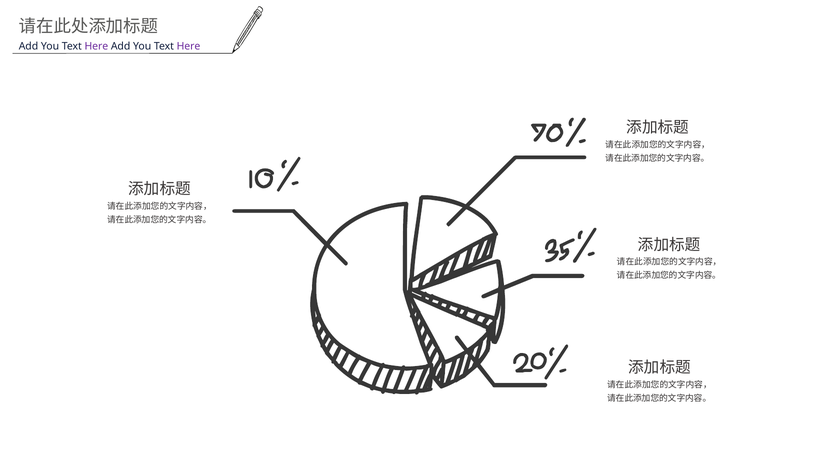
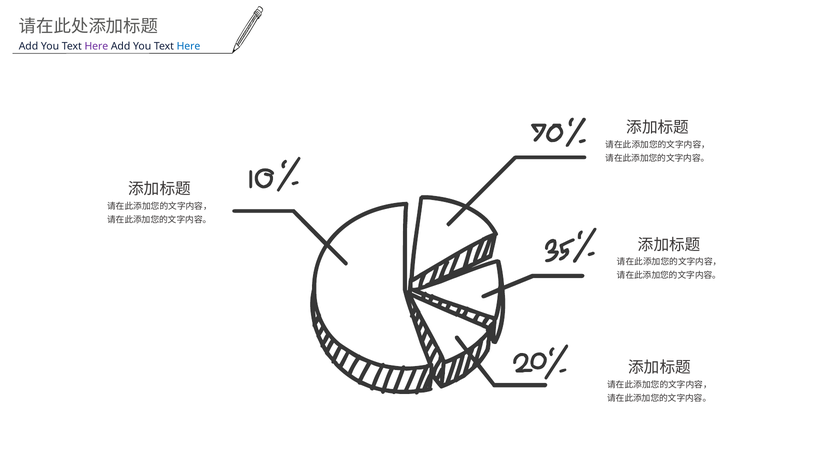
Here colour: purple -> blue (188, 46)
